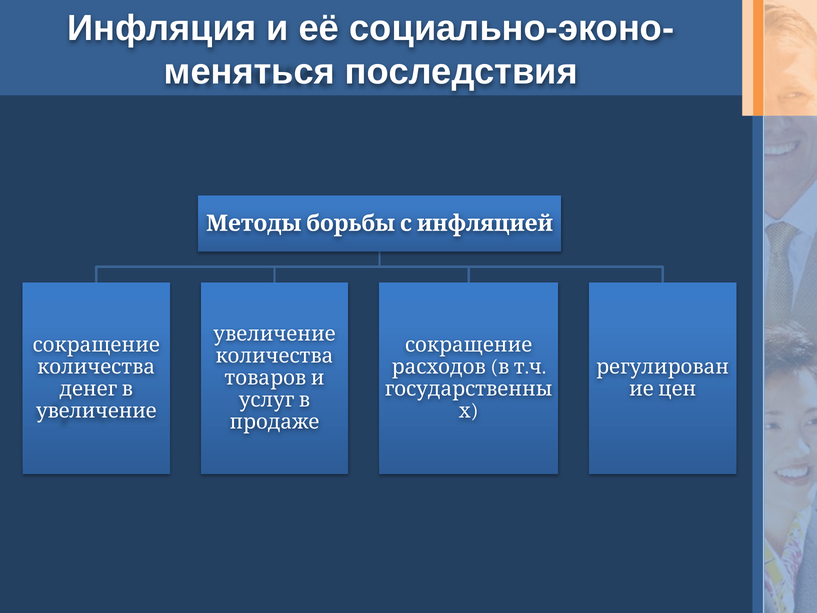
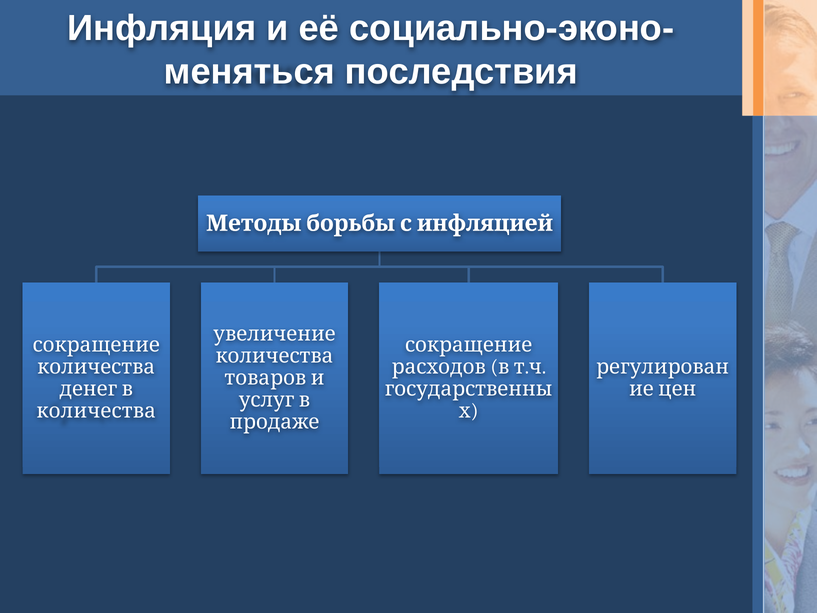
увеличение: увеличение -> количества (96, 411)
